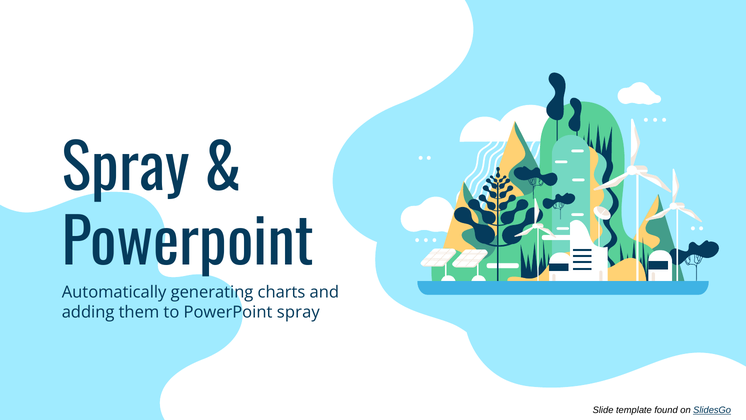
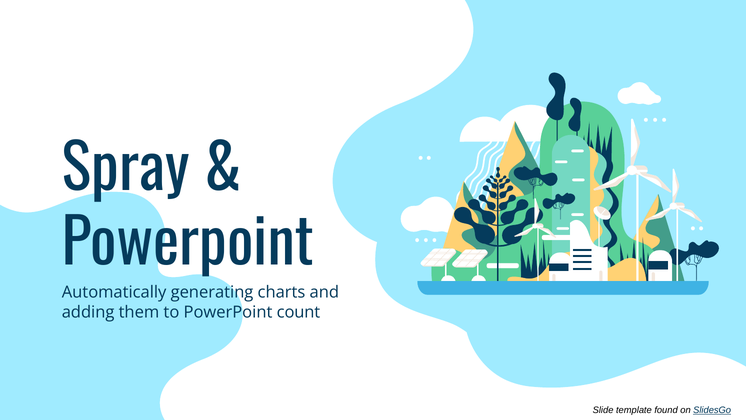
PowerPoint spray: spray -> count (298, 312)
